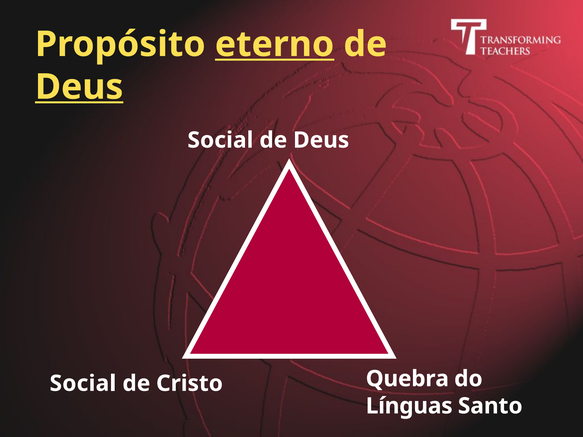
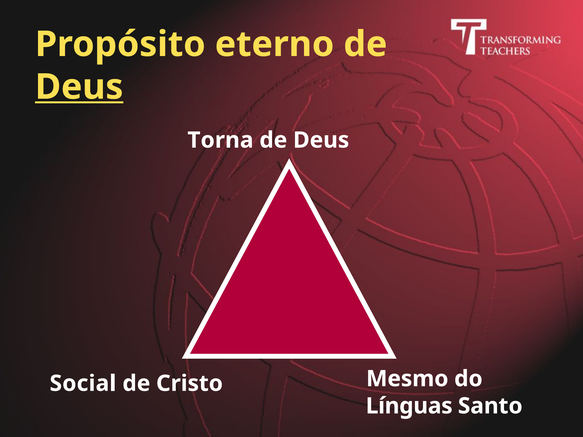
eterno underline: present -> none (275, 44)
Social: Social -> Torna (220, 140)
Quebra: Quebra -> Mesmo (407, 379)
